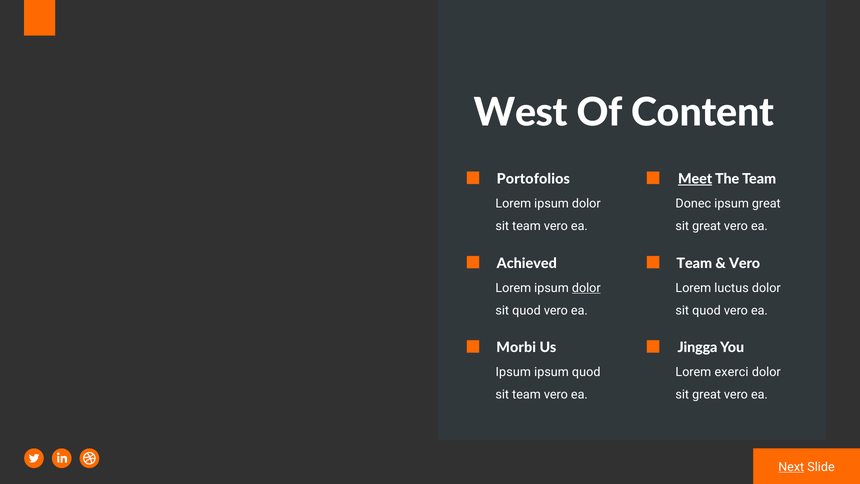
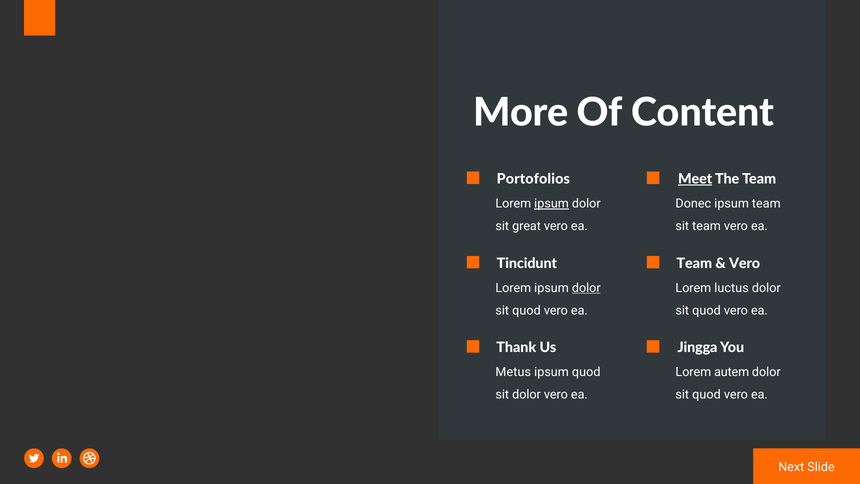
West: West -> More (521, 113)
ipsum underline: none -> present (552, 203)
ipsum great: great -> team (766, 203)
team: team -> great (527, 226)
great: great -> team (707, 226)
Achieved: Achieved -> Tincidunt (527, 263)
Morbi: Morbi -> Thank (516, 347)
Ipsum: Ipsum -> Metus (513, 372)
exerci: exerci -> autem (732, 372)
team: team -> dolor (527, 395)
great: great -> quod (707, 395)
Next underline: present -> none (791, 467)
